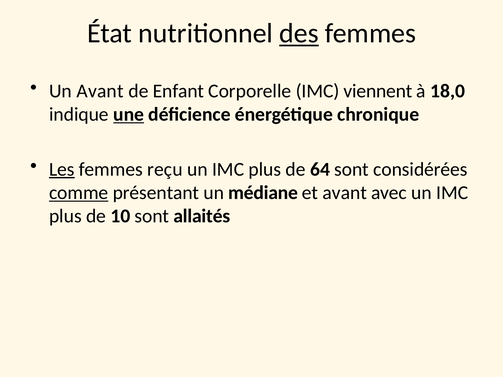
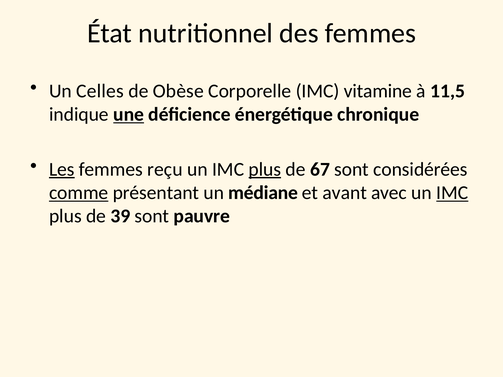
des underline: present -> none (299, 33)
Un Avant: Avant -> Celles (100, 91)
Enfant: Enfant -> Obèse (178, 91)
viennent: viennent -> vitamine (378, 91)
18,0: 18,0 -> 11,5 (448, 91)
plus underline: none -> present (265, 169)
64: 64 -> 67 (320, 169)
IMC underline: none -> present (452, 193)
10: 10 -> 39 (120, 216)
allaités: allaités -> pauvre (202, 216)
